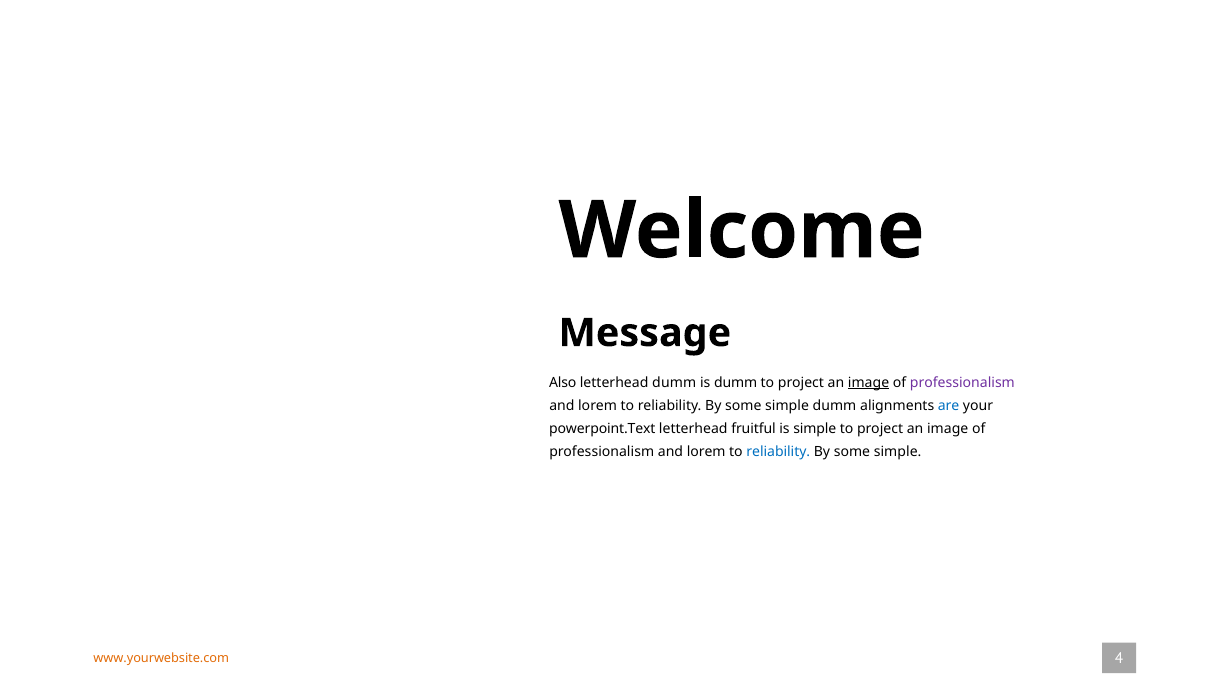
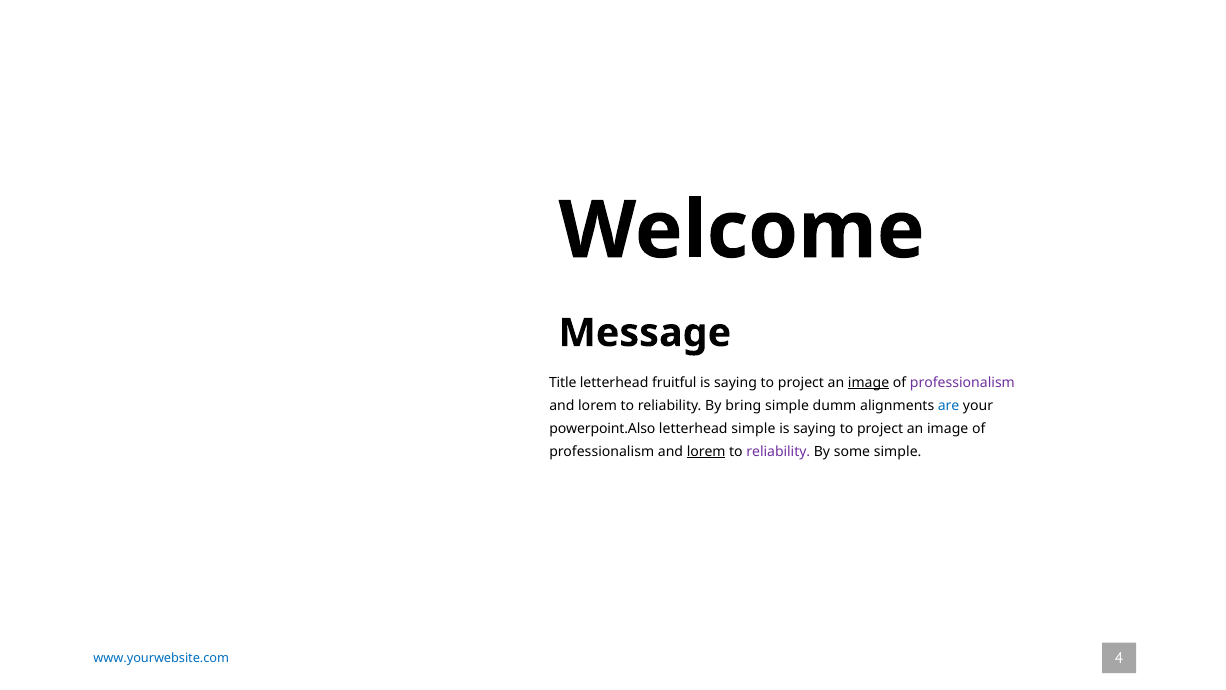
Also: Also -> Title (563, 383)
letterhead dumm: dumm -> fruitful (674, 383)
dumm: dumm -> saying (736, 383)
some: some -> bring (743, 406)
powerpoint.Text: powerpoint.Text -> powerpoint.Also (602, 429)
letterhead fruitful: fruitful -> simple (753, 429)
simple: simple -> saying (815, 429)
lorem underline: none -> present (706, 451)
reliability colour: blue -> purple (778, 451)
www.yourwebsite.com colour: orange -> blue (161, 657)
